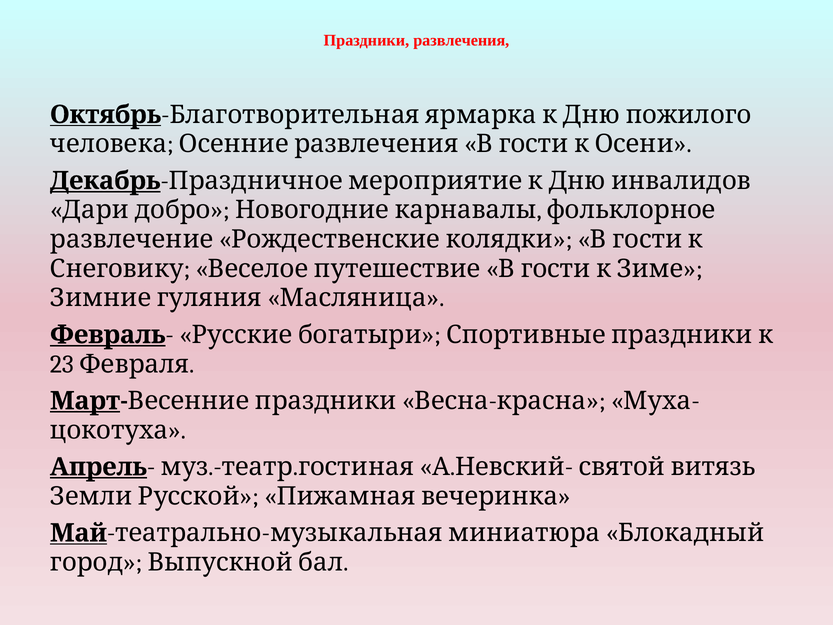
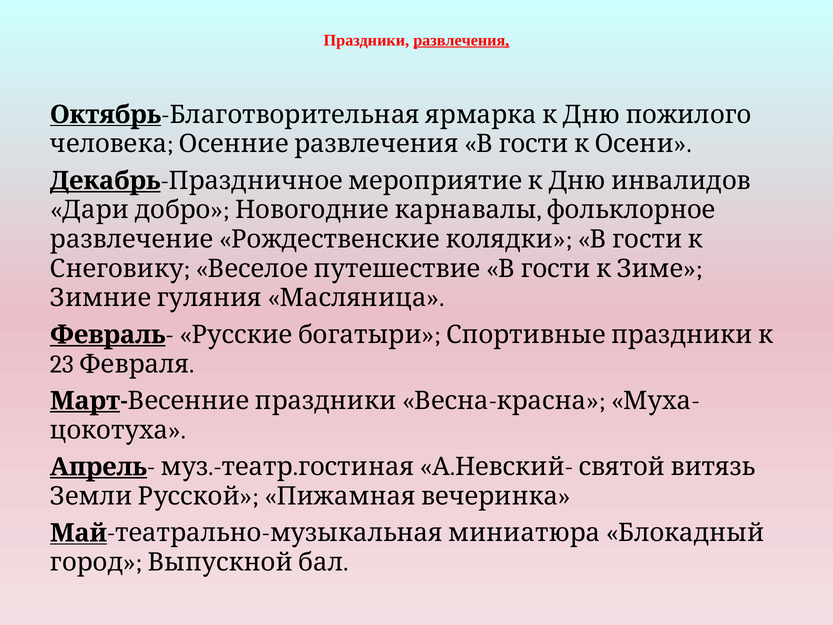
развлечения underline: none -> present (461, 40)
